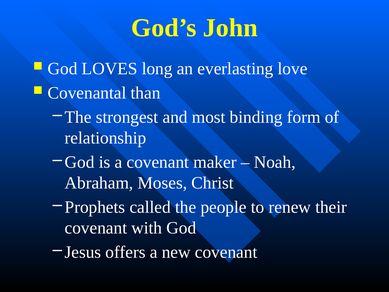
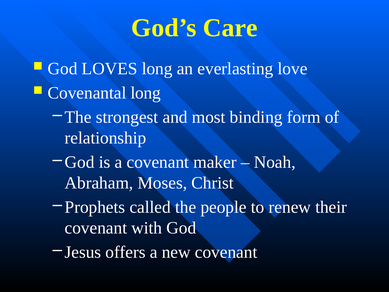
John: John -> Care (230, 28)
Covenantal than: than -> long (146, 93)
